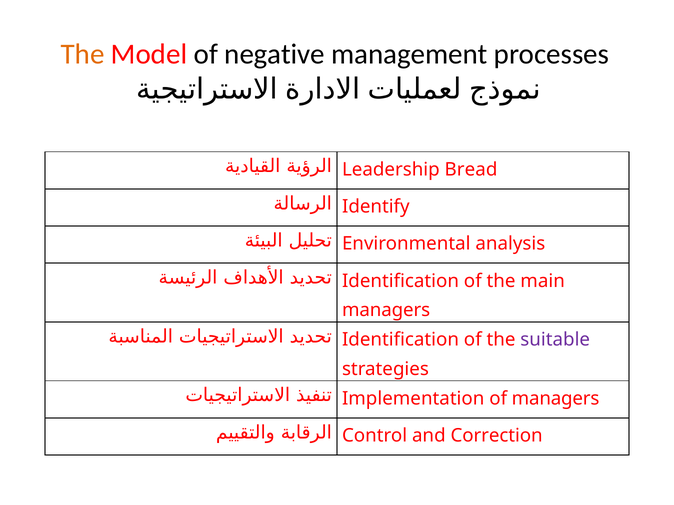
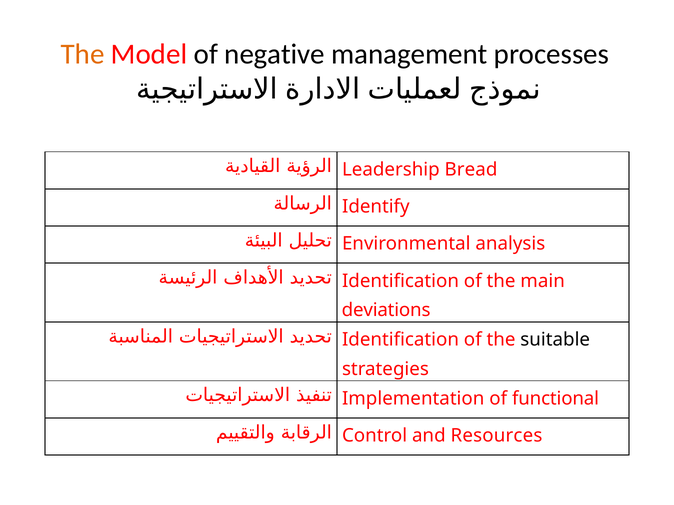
managers: managers -> deviations (386, 311)
suitable colour: purple -> black (555, 340)
of managers: managers -> functional (556, 399)
Correction: Correction -> Resources (496, 436)
